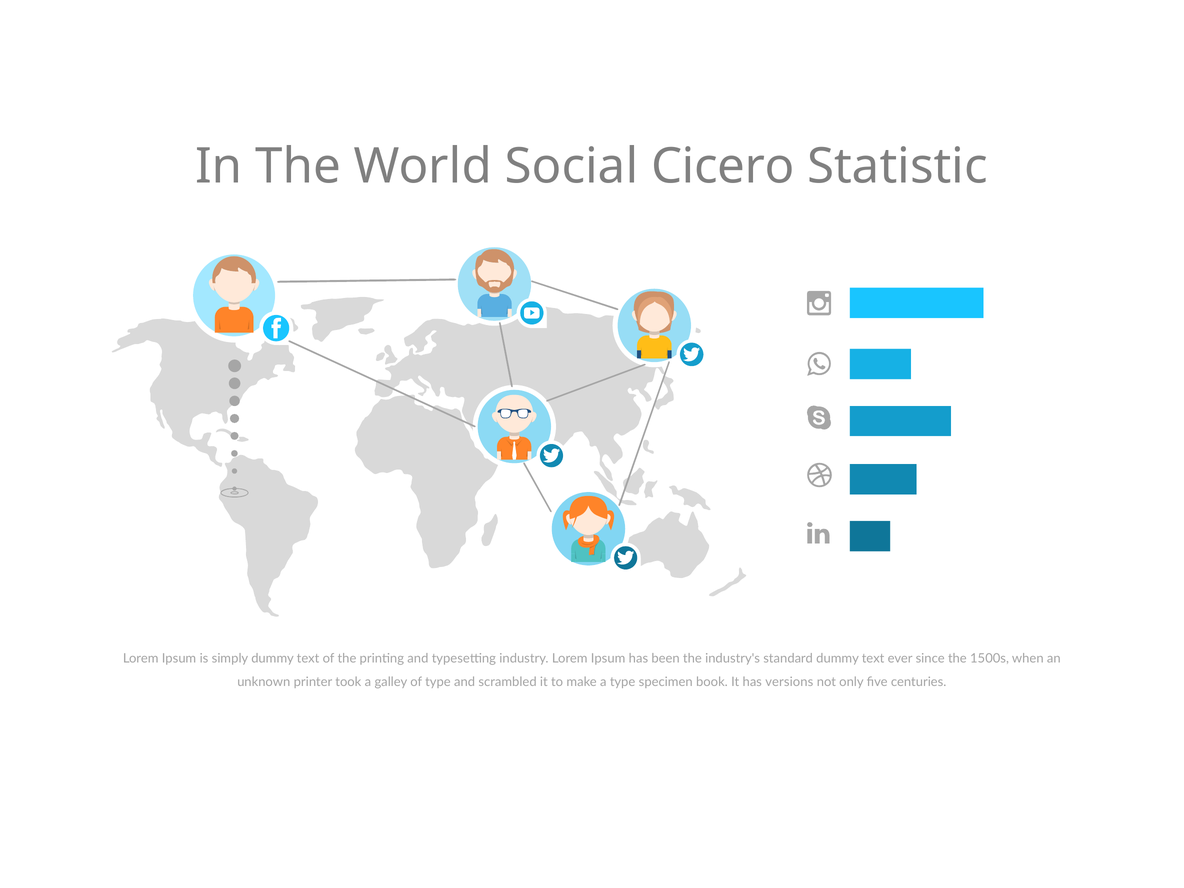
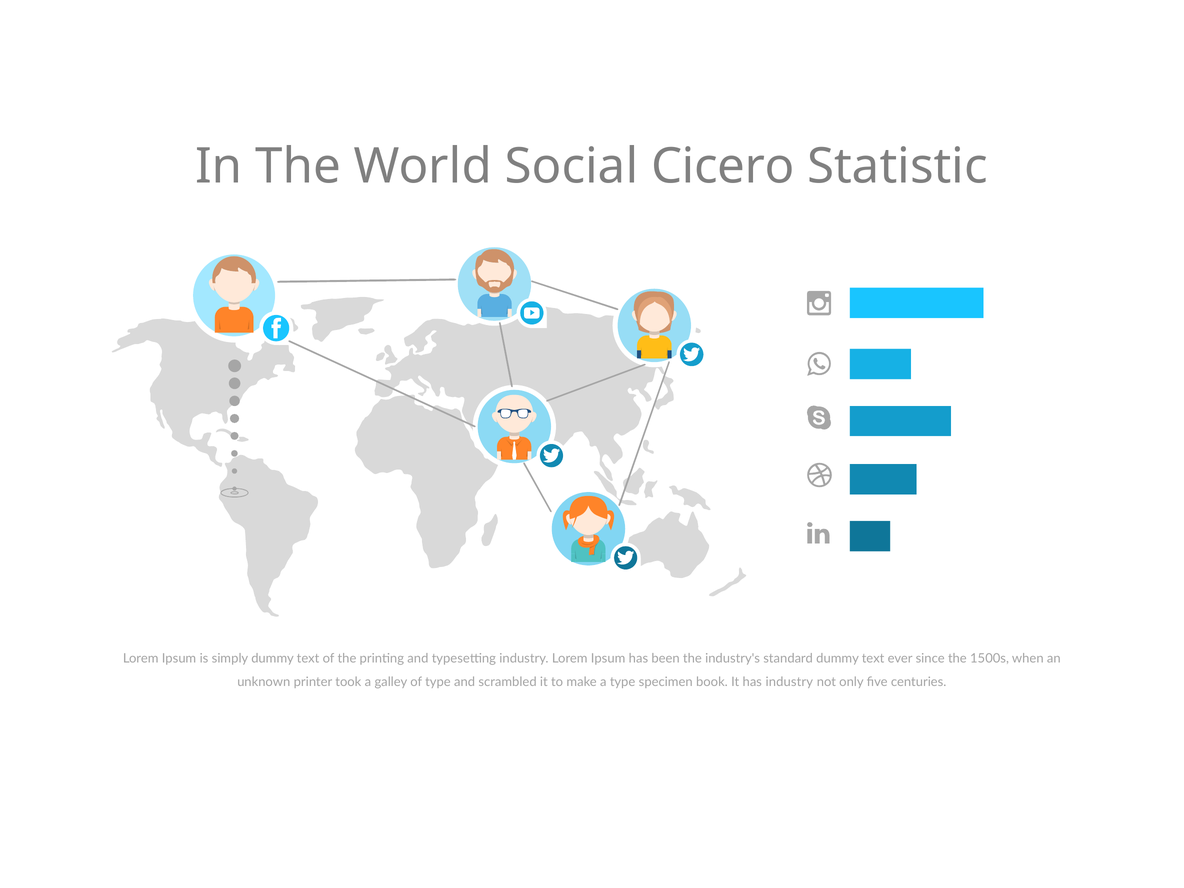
has versions: versions -> industry (789, 682)
